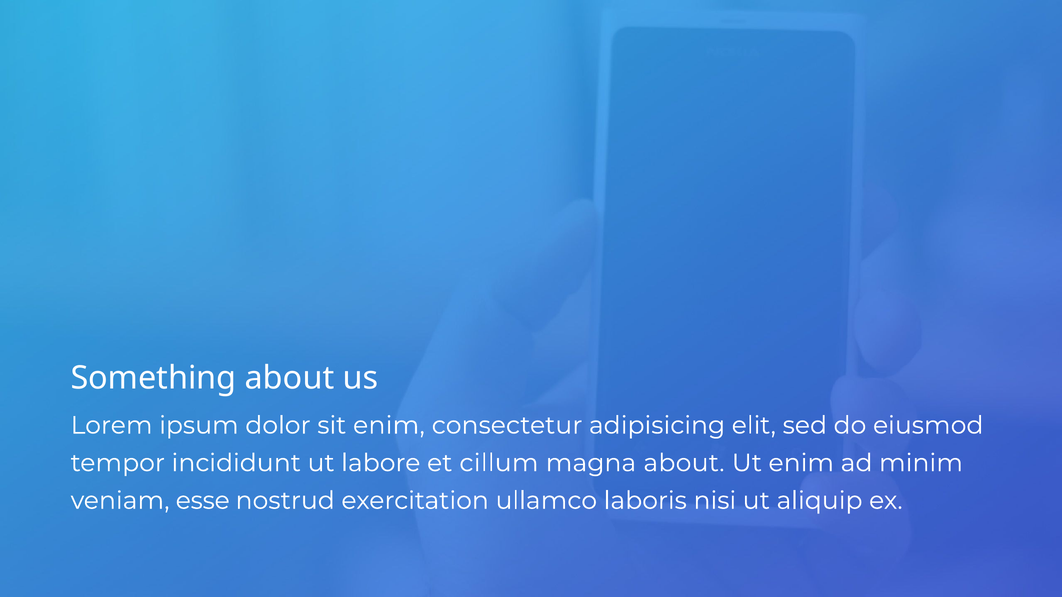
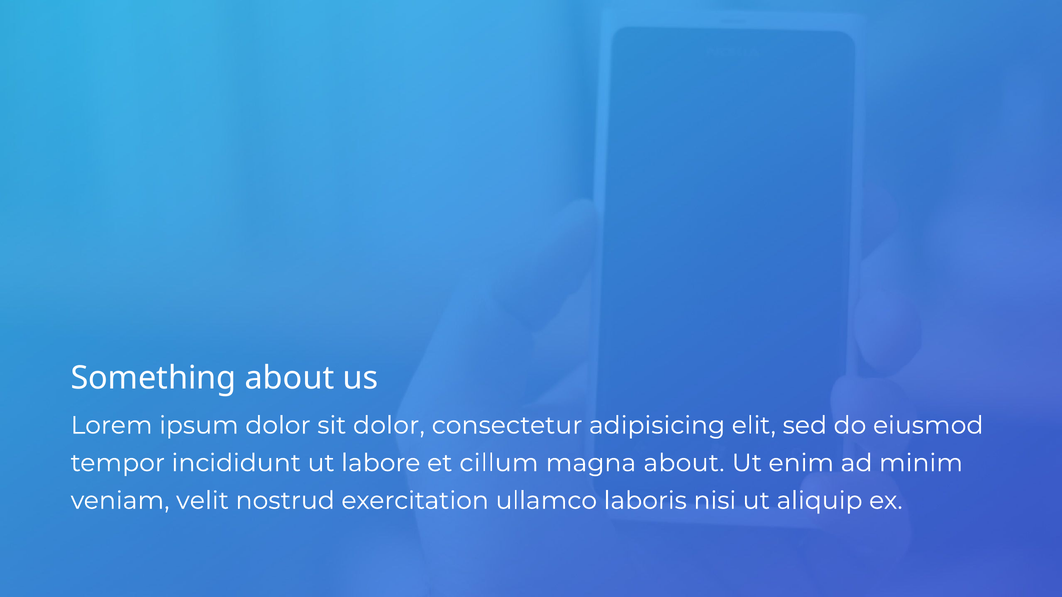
sit enim: enim -> dolor (389, 426)
esse: esse -> velit (203, 501)
